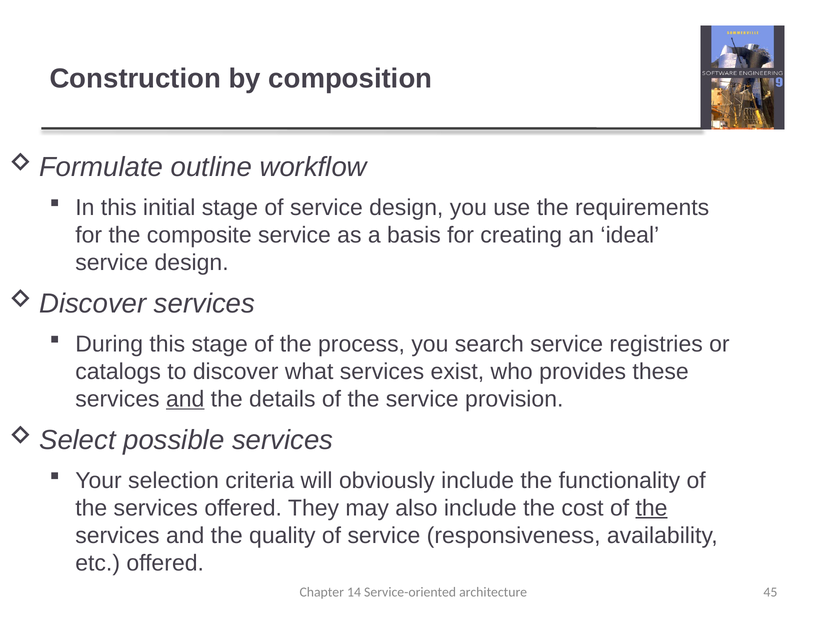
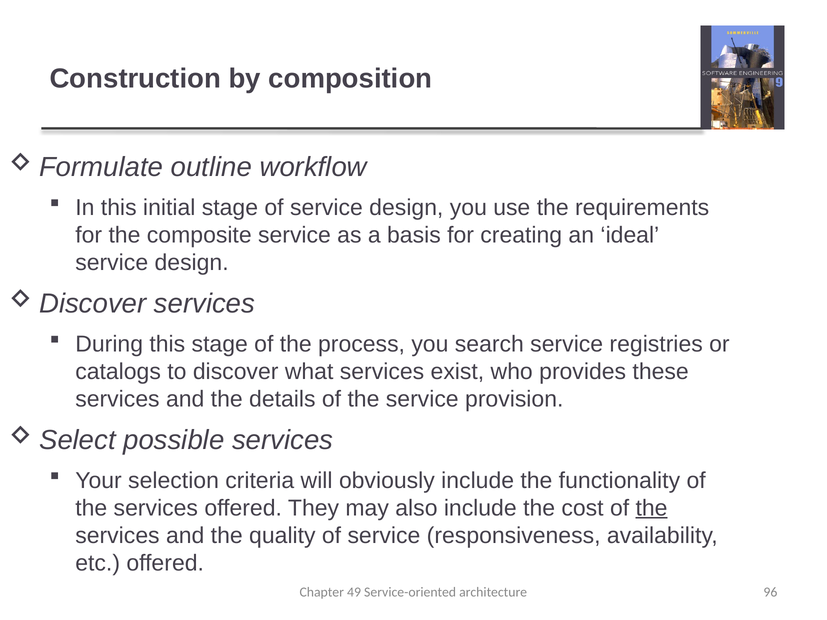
and underline: present -> none (185, 399)
14: 14 -> 49 (354, 592)
45: 45 -> 96 (770, 592)
